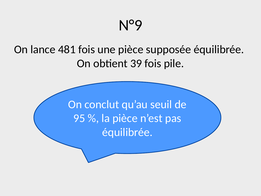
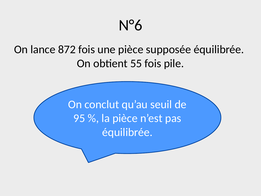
N°9: N°9 -> N°6 (130, 25)
481: 481 -> 872 (67, 49)
39: 39 -> 55 (136, 63)
